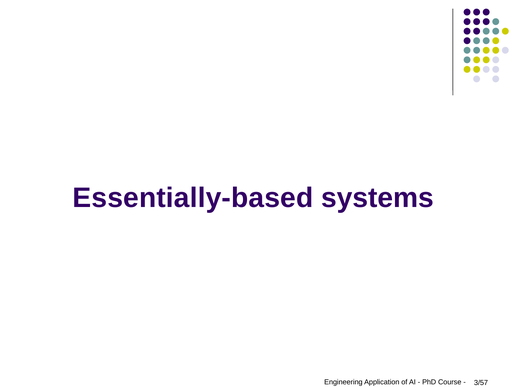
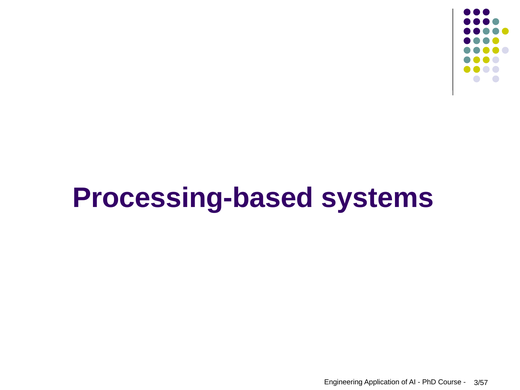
Essentially-based: Essentially-based -> Processing-based (193, 198)
